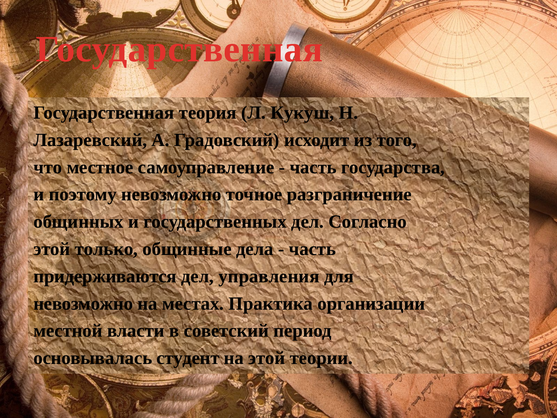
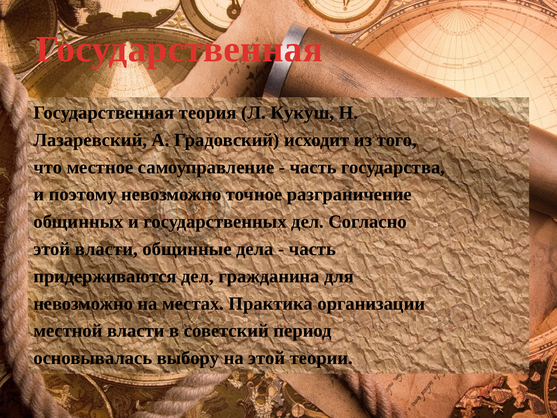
этой только: только -> власти (106, 249)
управления: управления -> гражданина (269, 276)
студент: студент -> выбору (188, 358)
